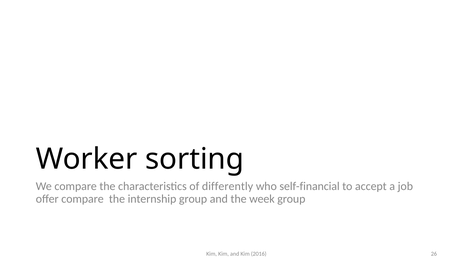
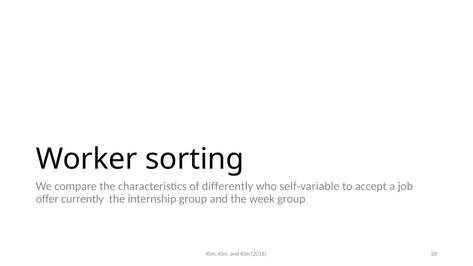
self-financial: self-financial -> self-variable (309, 186)
offer compare: compare -> currently (83, 199)
